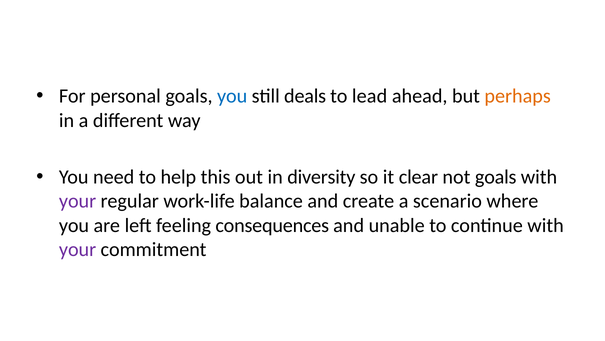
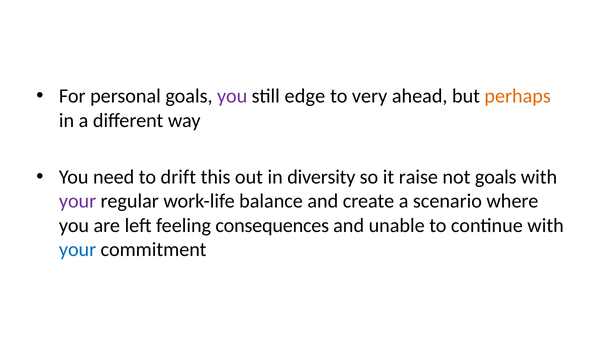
you colour: blue -> purple (232, 96)
deals: deals -> edge (305, 96)
lead: lead -> very (370, 96)
help: help -> drift (178, 177)
clear: clear -> raise (418, 177)
your colour: purple -> blue (78, 249)
